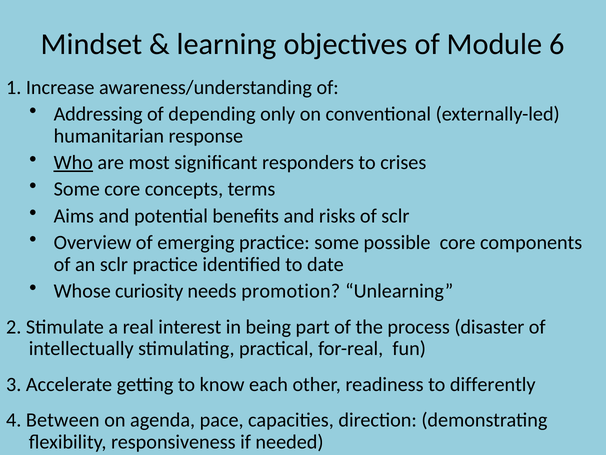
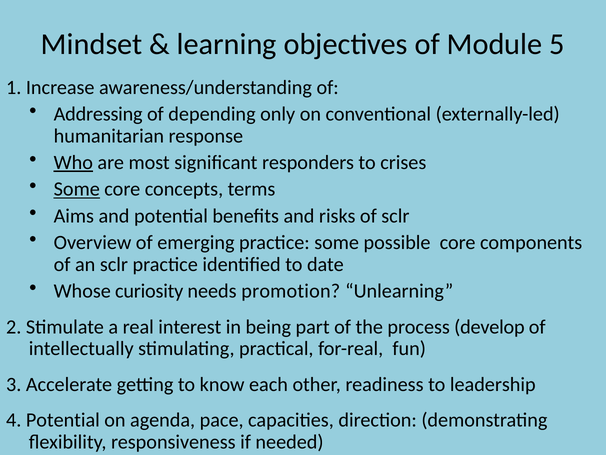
6: 6 -> 5 (557, 44)
Some underline: none -> present (77, 189)
disaster: disaster -> develop (489, 326)
differently: differently -> leadership (493, 384)
4 Between: Between -> Potential (63, 420)
